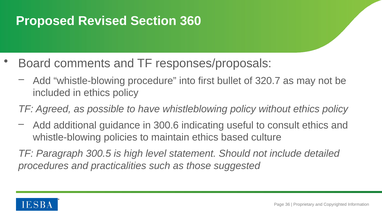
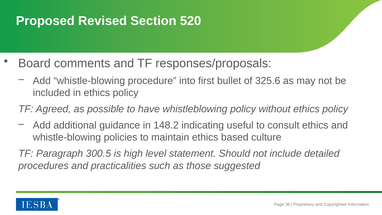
360: 360 -> 520 (191, 21)
320.7: 320.7 -> 325.6 (268, 81)
300.6: 300.6 -> 148.2 (166, 125)
